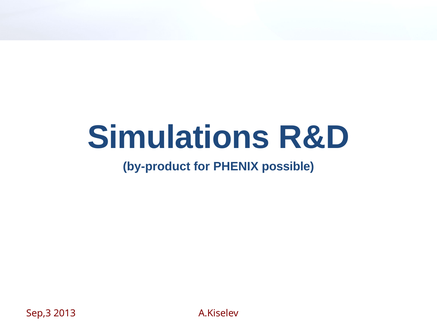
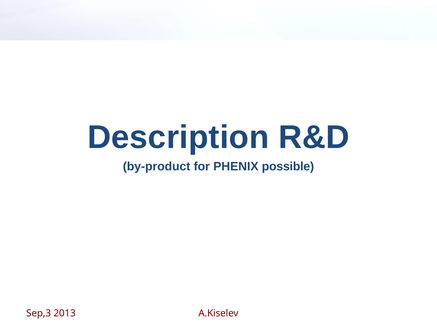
Simulations: Simulations -> Description (178, 137)
